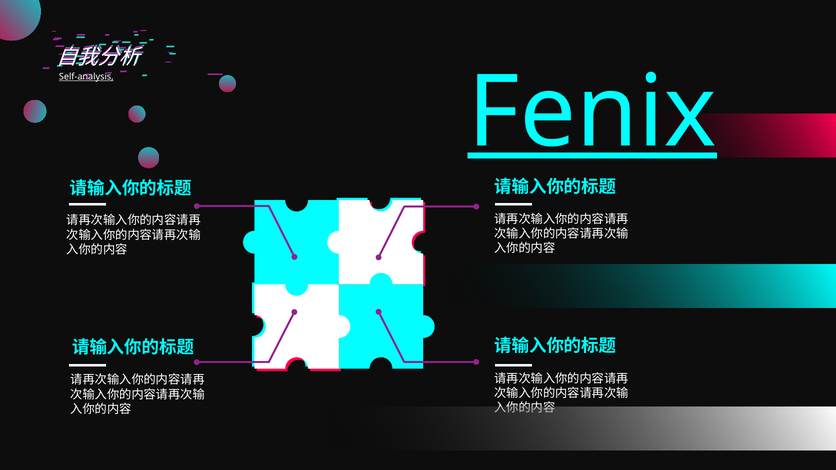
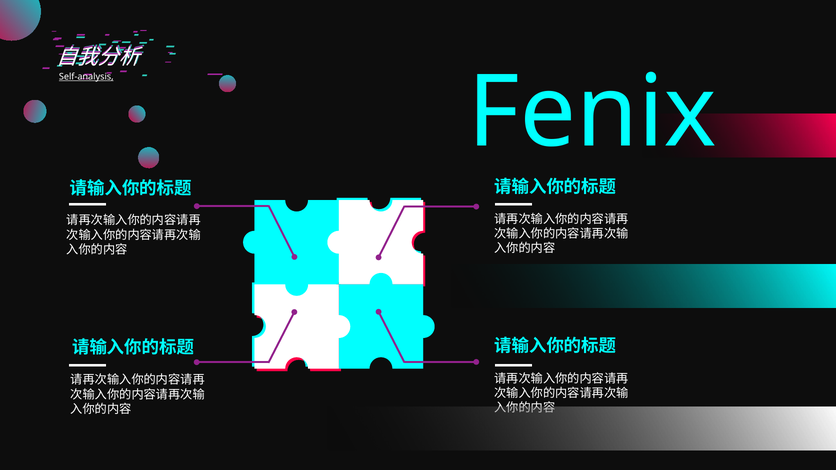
Fenix underline: present -> none (592, 113)
